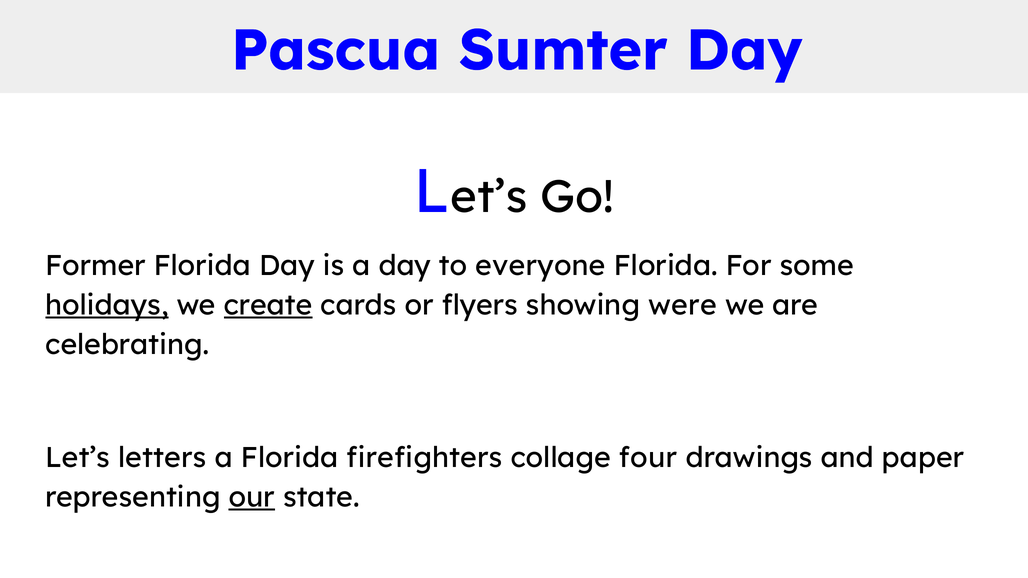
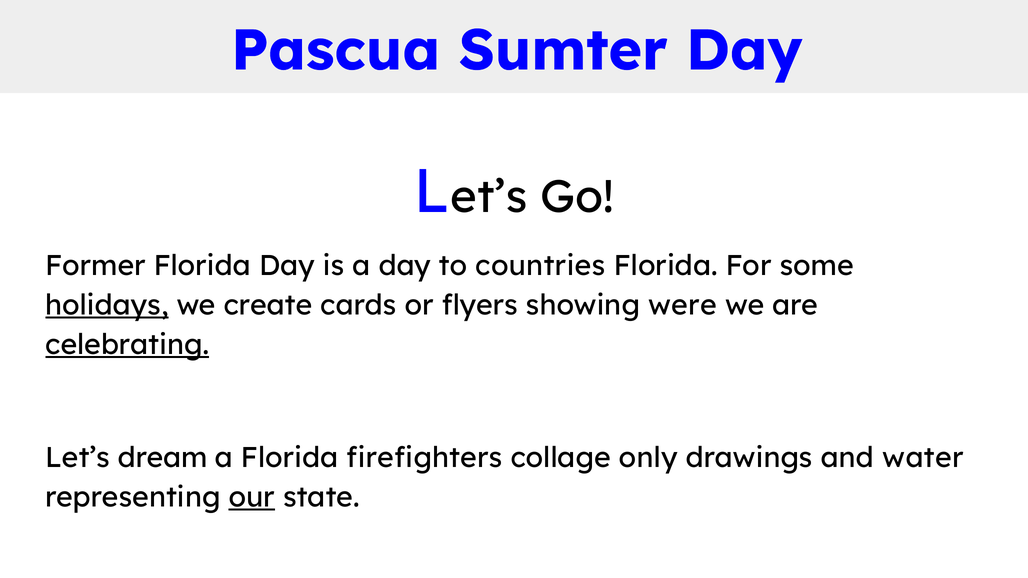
everyone: everyone -> countries (540, 266)
create underline: present -> none (268, 305)
celebrating underline: none -> present (127, 345)
letters: letters -> dream (163, 458)
four: four -> only (648, 458)
paper: paper -> water (923, 458)
